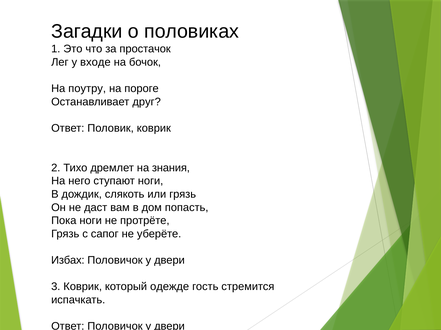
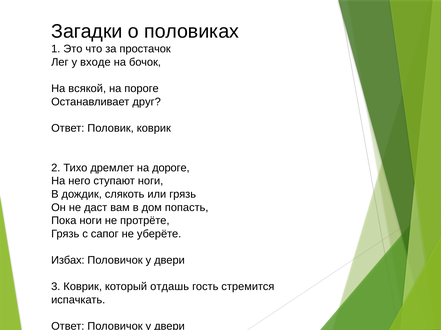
поутру: поутру -> всякой (87, 89)
знания: знания -> дороге (171, 168)
одежде: одежде -> отдашь (170, 287)
